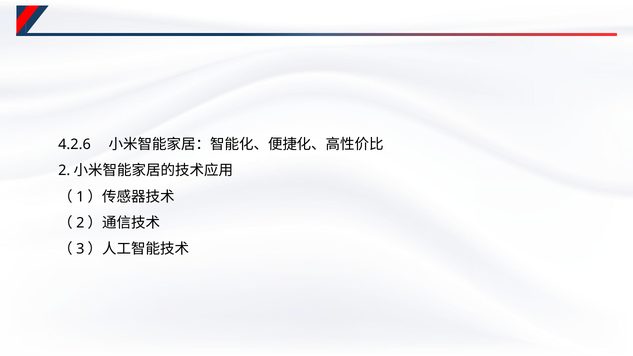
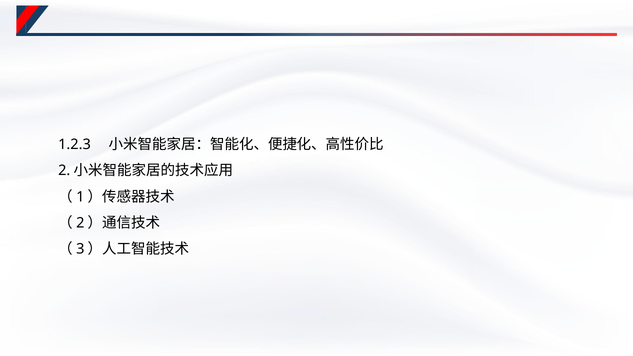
4.2.6: 4.2.6 -> 1.2.3 (75, 145)
